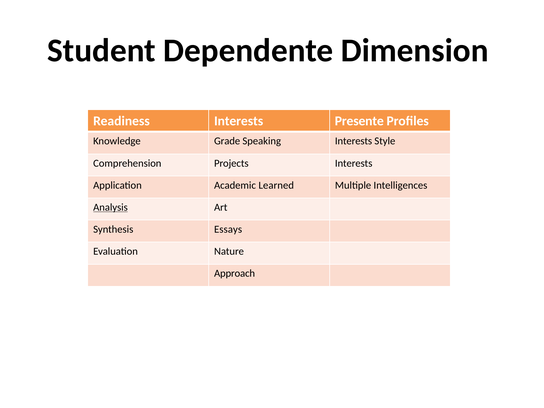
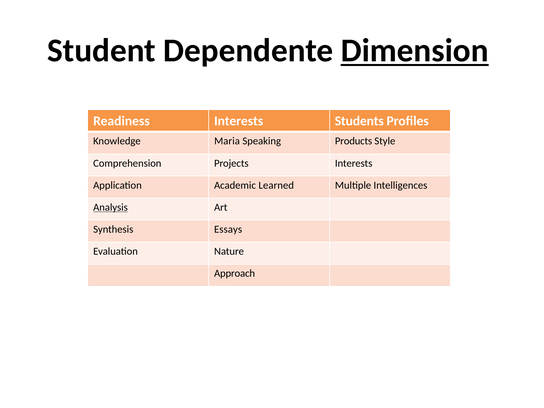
Dimension underline: none -> present (415, 51)
Presente: Presente -> Students (359, 121)
Grade: Grade -> Maria (227, 141)
Speaking Interests: Interests -> Products (354, 141)
